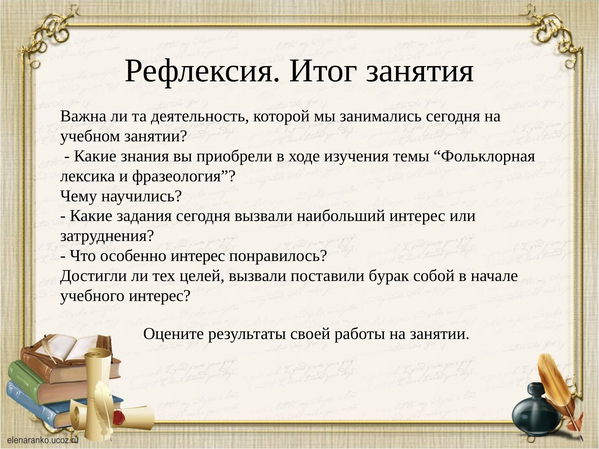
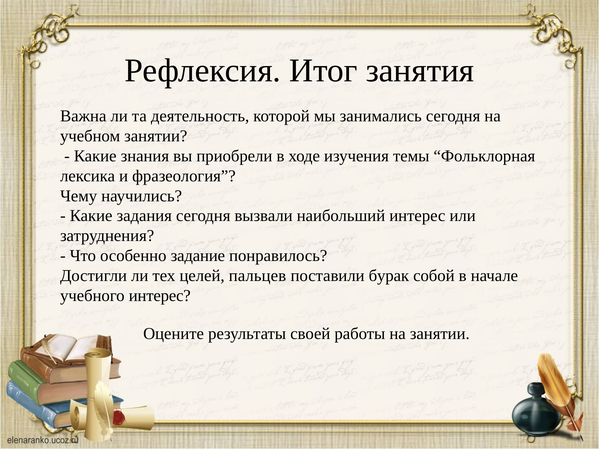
особенно интерес: интерес -> задание (198, 256)
целей вызвали: вызвали -> пальцев (257, 276)
